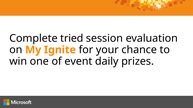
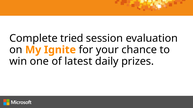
event: event -> latest (78, 62)
